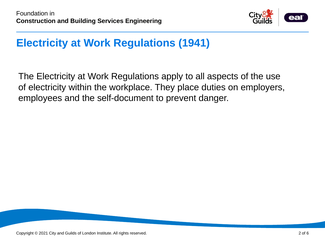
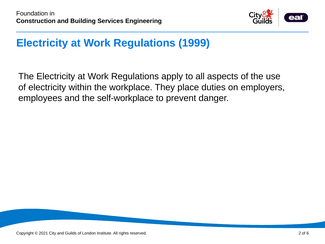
1941: 1941 -> 1999 (194, 43)
self-document: self-document -> self-workplace (125, 98)
